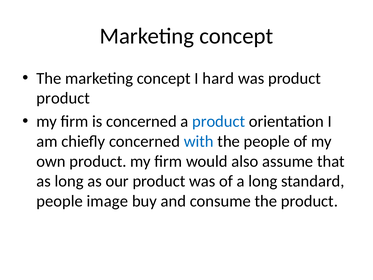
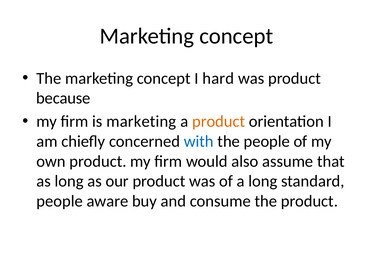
product: product -> because (63, 98)
is concerned: concerned -> marketing (141, 121)
product colour: blue -> orange (219, 121)
image: image -> aware (107, 201)
